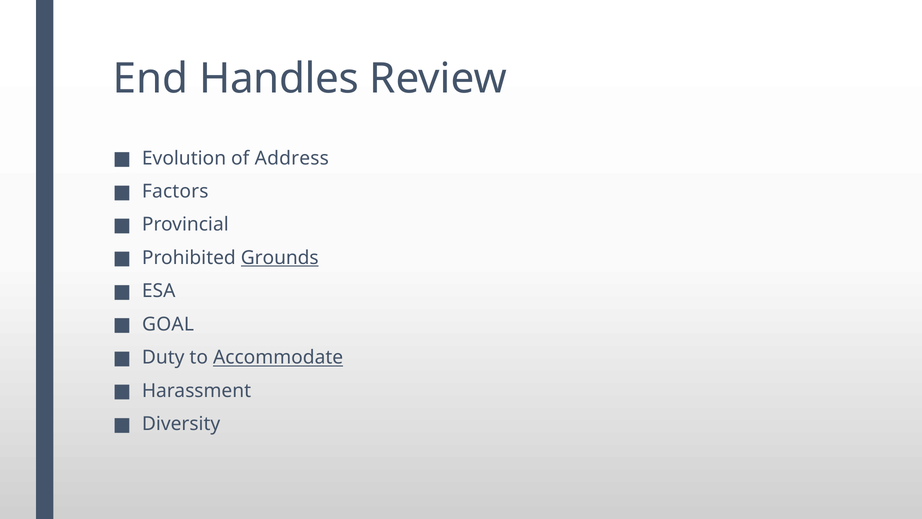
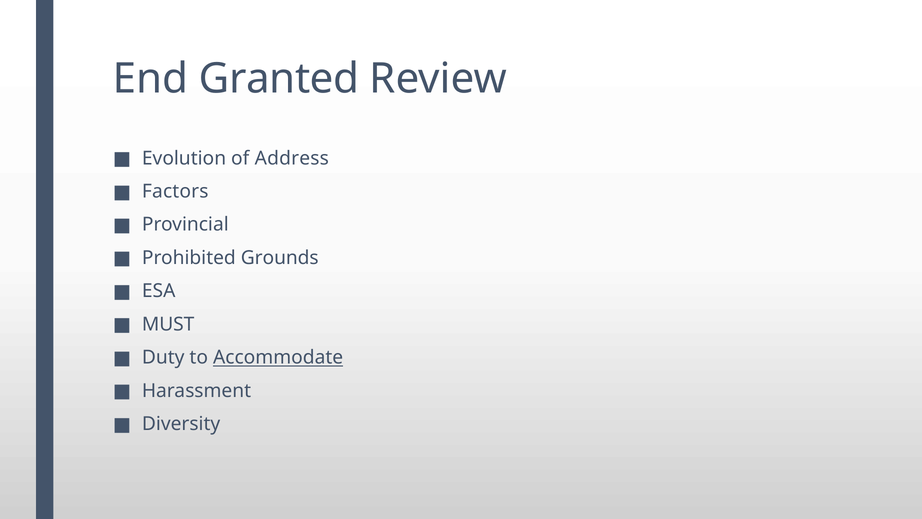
Handles: Handles -> Granted (279, 79)
Grounds underline: present -> none (280, 258)
GOAL: GOAL -> MUST (168, 324)
